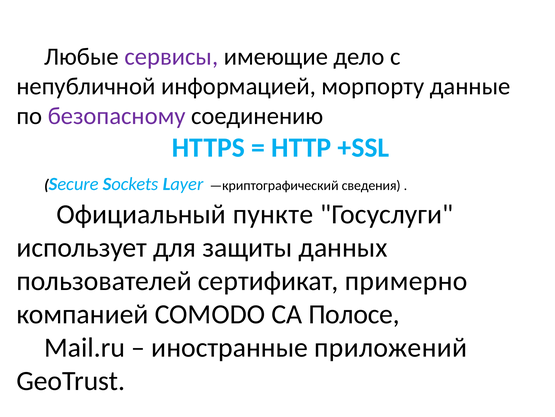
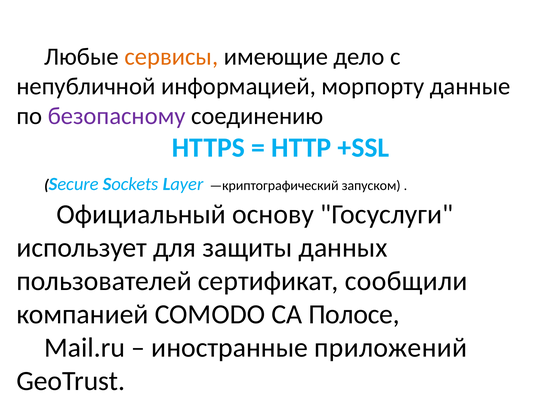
сервисы colour: purple -> orange (171, 56)
сведения: сведения -> запуском (371, 185)
пункте: пункте -> основу (273, 214)
примерно: примерно -> сообщили (406, 281)
